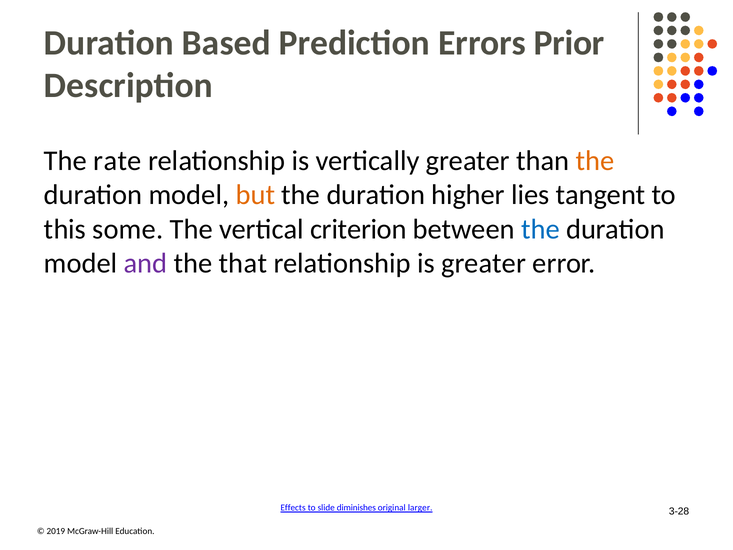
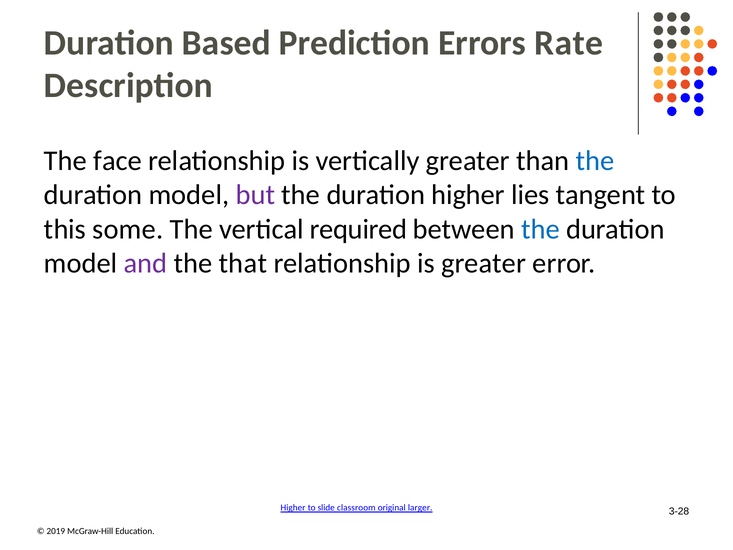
Prior: Prior -> Rate (569, 43)
rate: rate -> face (118, 161)
the colour: orange -> blue (595, 161)
but colour: orange -> purple (255, 195)
criterion: criterion -> required (358, 229)
Effects: Effects -> Higher (293, 508)
diminishes: diminishes -> classroom (356, 508)
